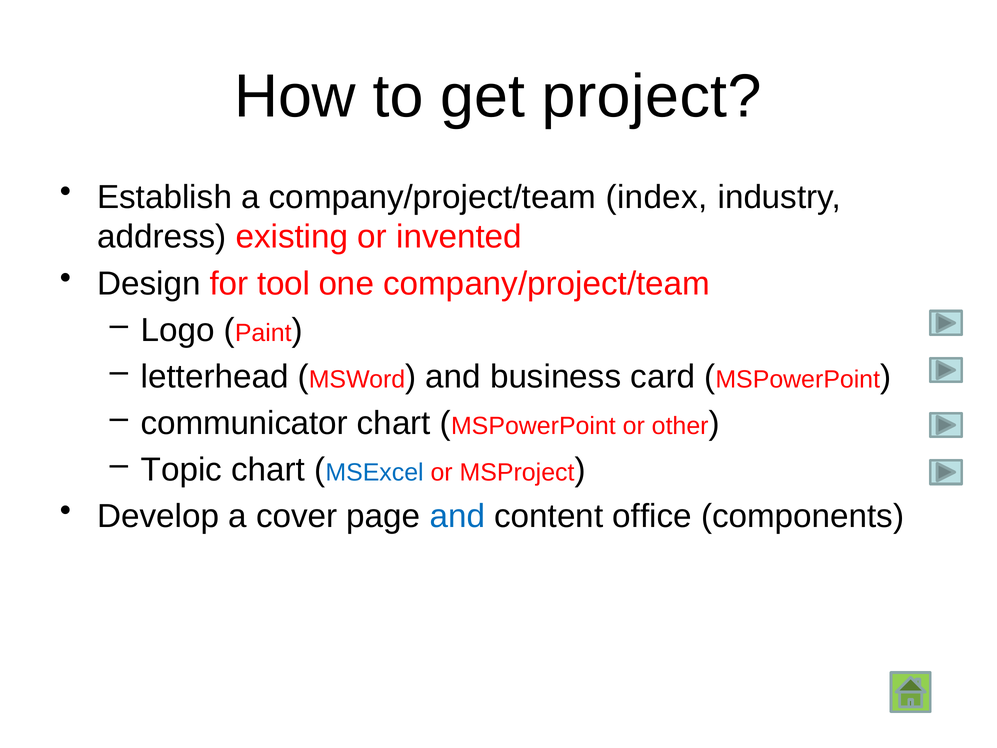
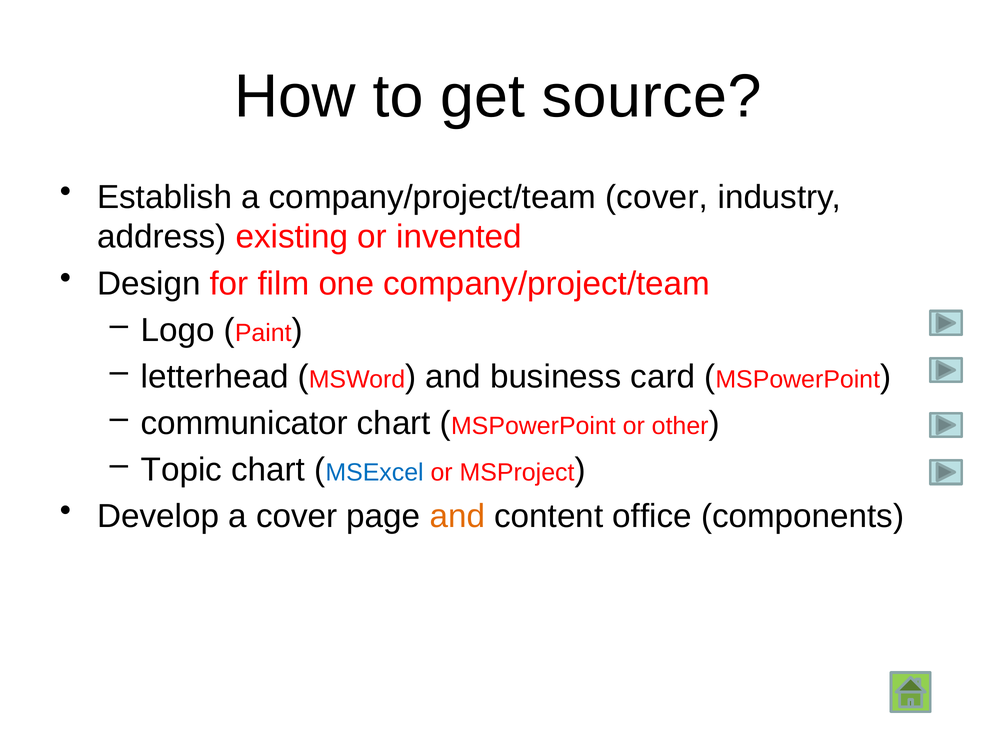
project: project -> source (652, 97)
company/project/team index: index -> cover (657, 197)
tool: tool -> film (283, 283)
and colour: blue -> orange (457, 516)
